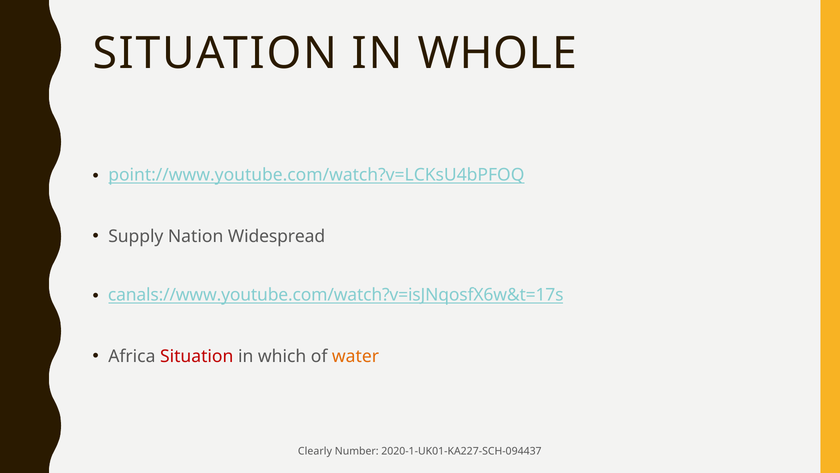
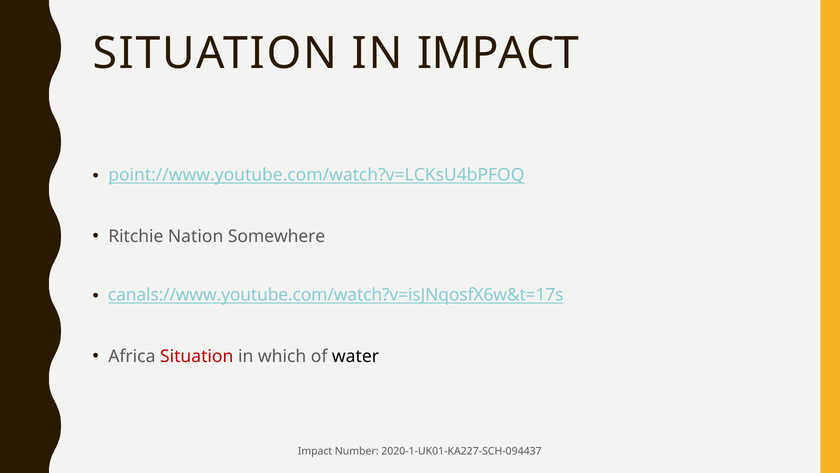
IN WHOLE: WHOLE -> IMPACT (498, 53)
Supply: Supply -> Ritchie (136, 236)
Widespread: Widespread -> Somewhere (277, 236)
water colour: orange -> black (355, 356)
Clearly: Clearly -> Impact (315, 451)
